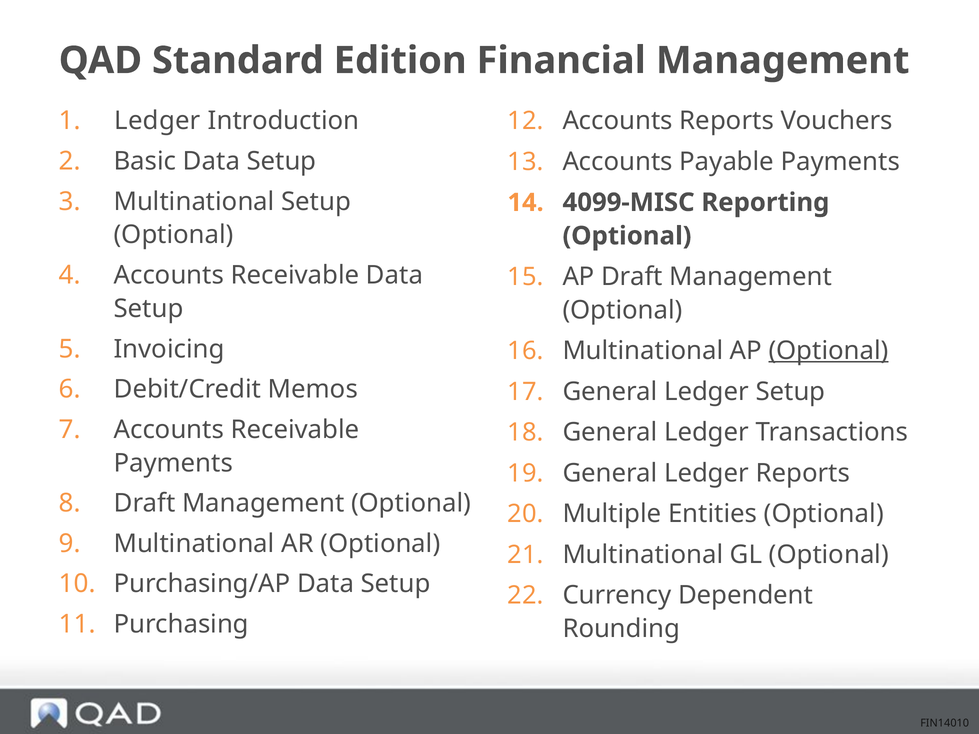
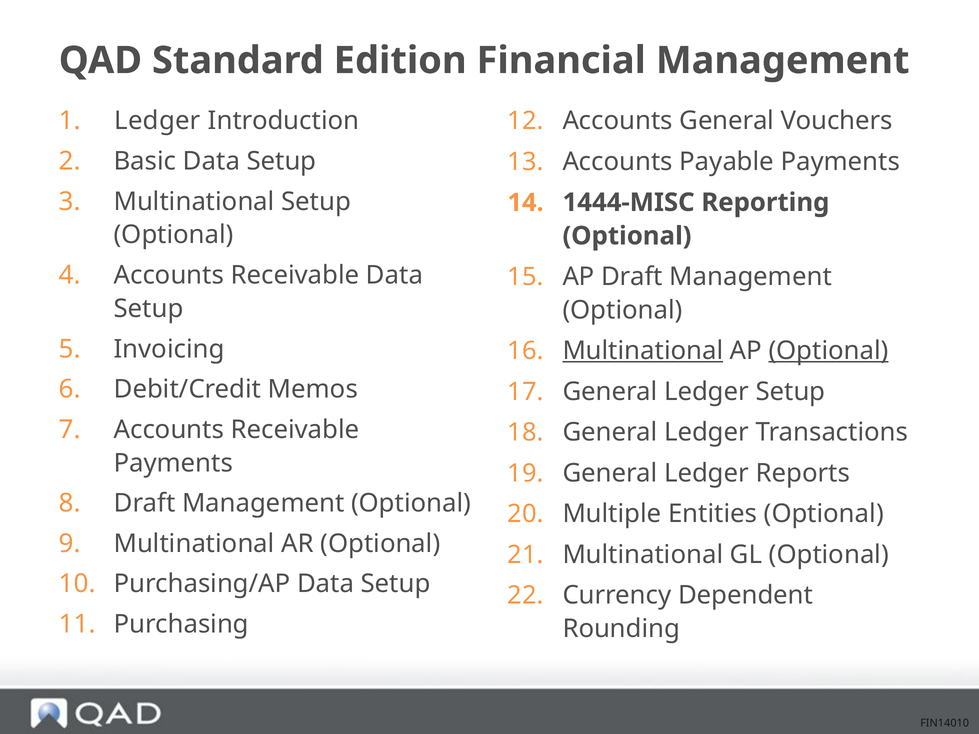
Accounts Reports: Reports -> General (727, 121)
4099-MISC: 4099-MISC -> 1444-MISC (629, 203)
Multinational underline: none -> present (643, 351)
